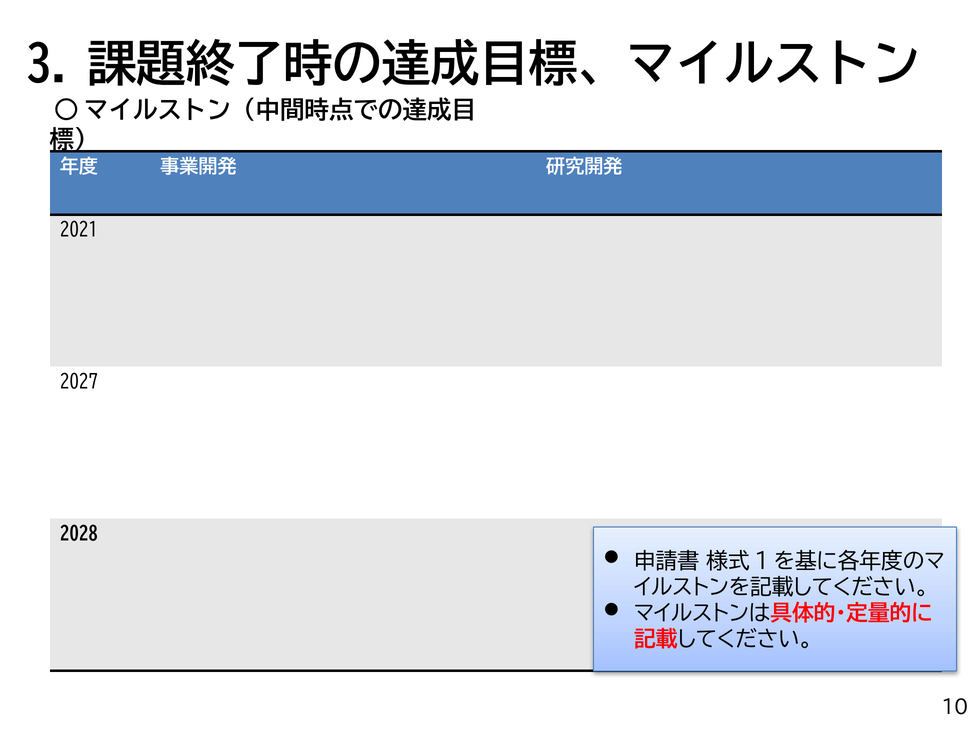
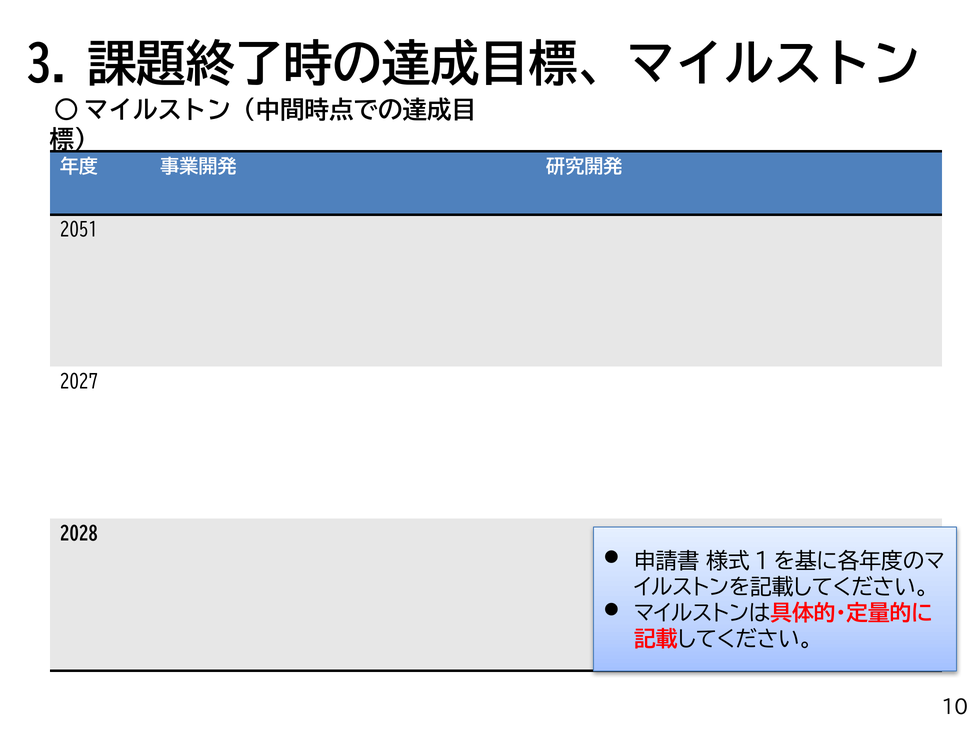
2021: 2021 -> 2051 (79, 230)
